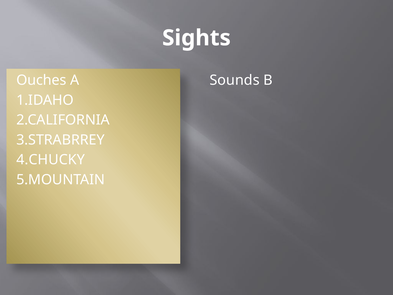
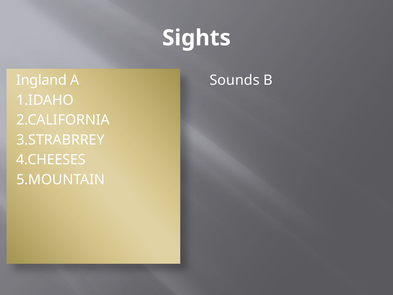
Ouches: Ouches -> Ingland (41, 80)
4.CHUCKY: 4.CHUCKY -> 4.CHEESES (51, 160)
